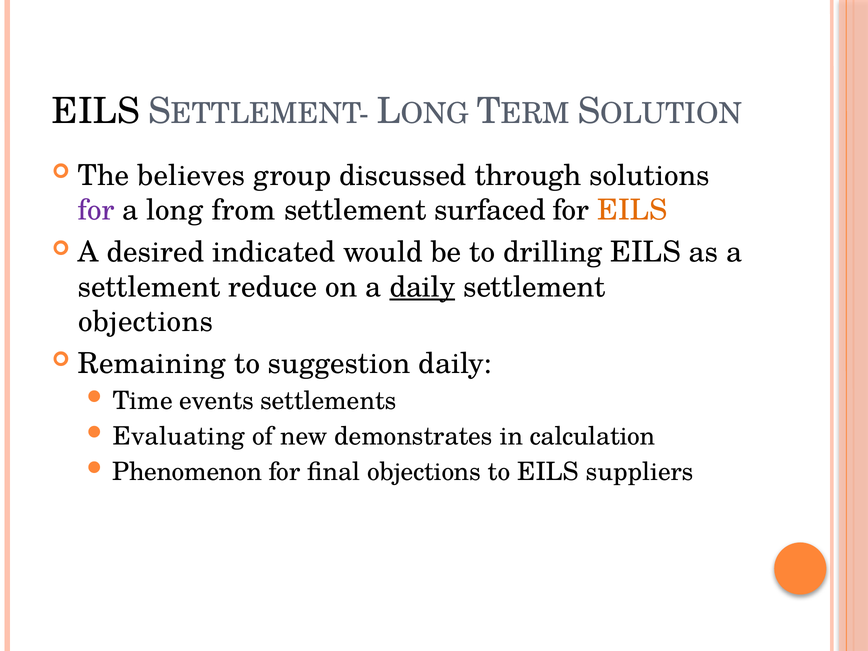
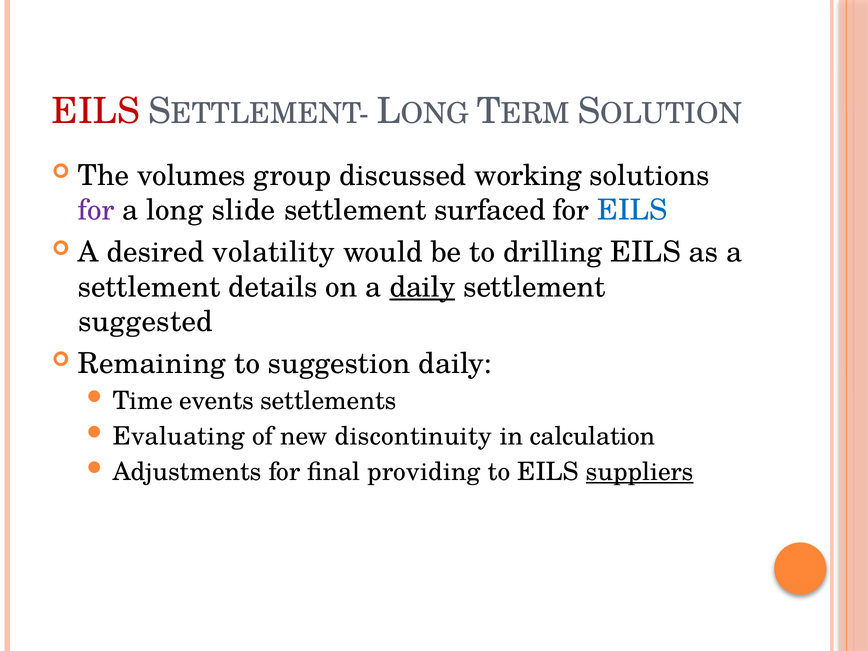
EILS colour: black -> red (96, 111)
believes: believes -> volumes (192, 176)
through: through -> working (528, 176)
from: from -> slide (244, 210)
EILS colour: orange -> blue (632, 210)
indicated: indicated -> volatility (274, 252)
reduce: reduce -> details (273, 287)
objections: objections -> suggested (146, 322)
demonstrates: demonstrates -> discontinuity (413, 436)
Phenomenon: Phenomenon -> Adjustments (187, 472)
final objections: objections -> providing (424, 472)
suppliers underline: none -> present (640, 472)
